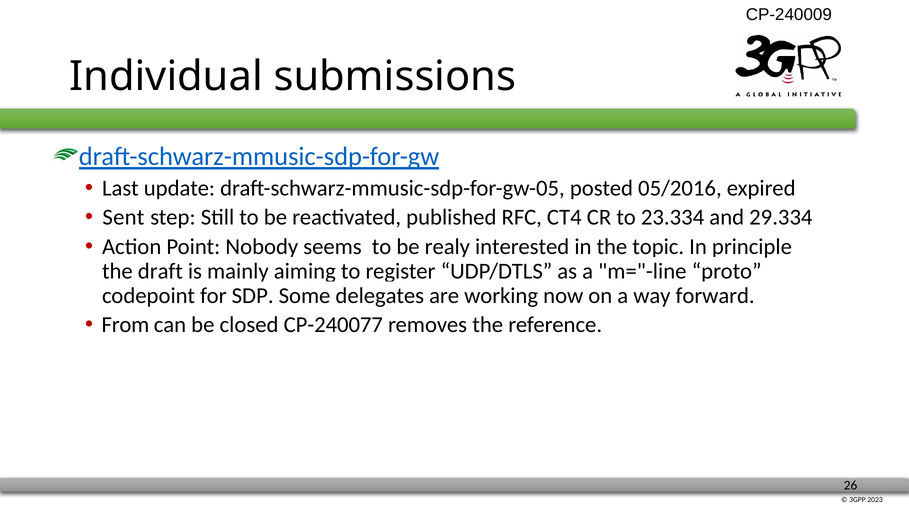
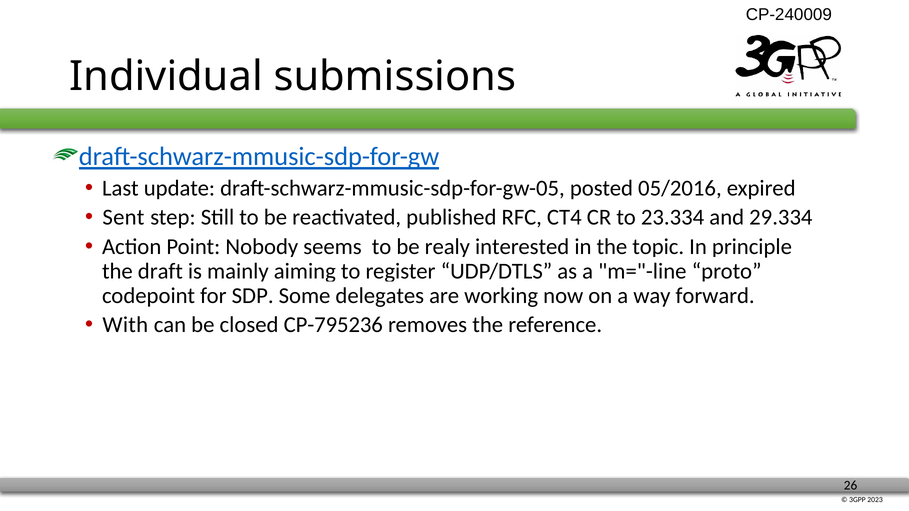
From: From -> With (125, 325)
CP-240077: CP-240077 -> CP-795236 (333, 325)
